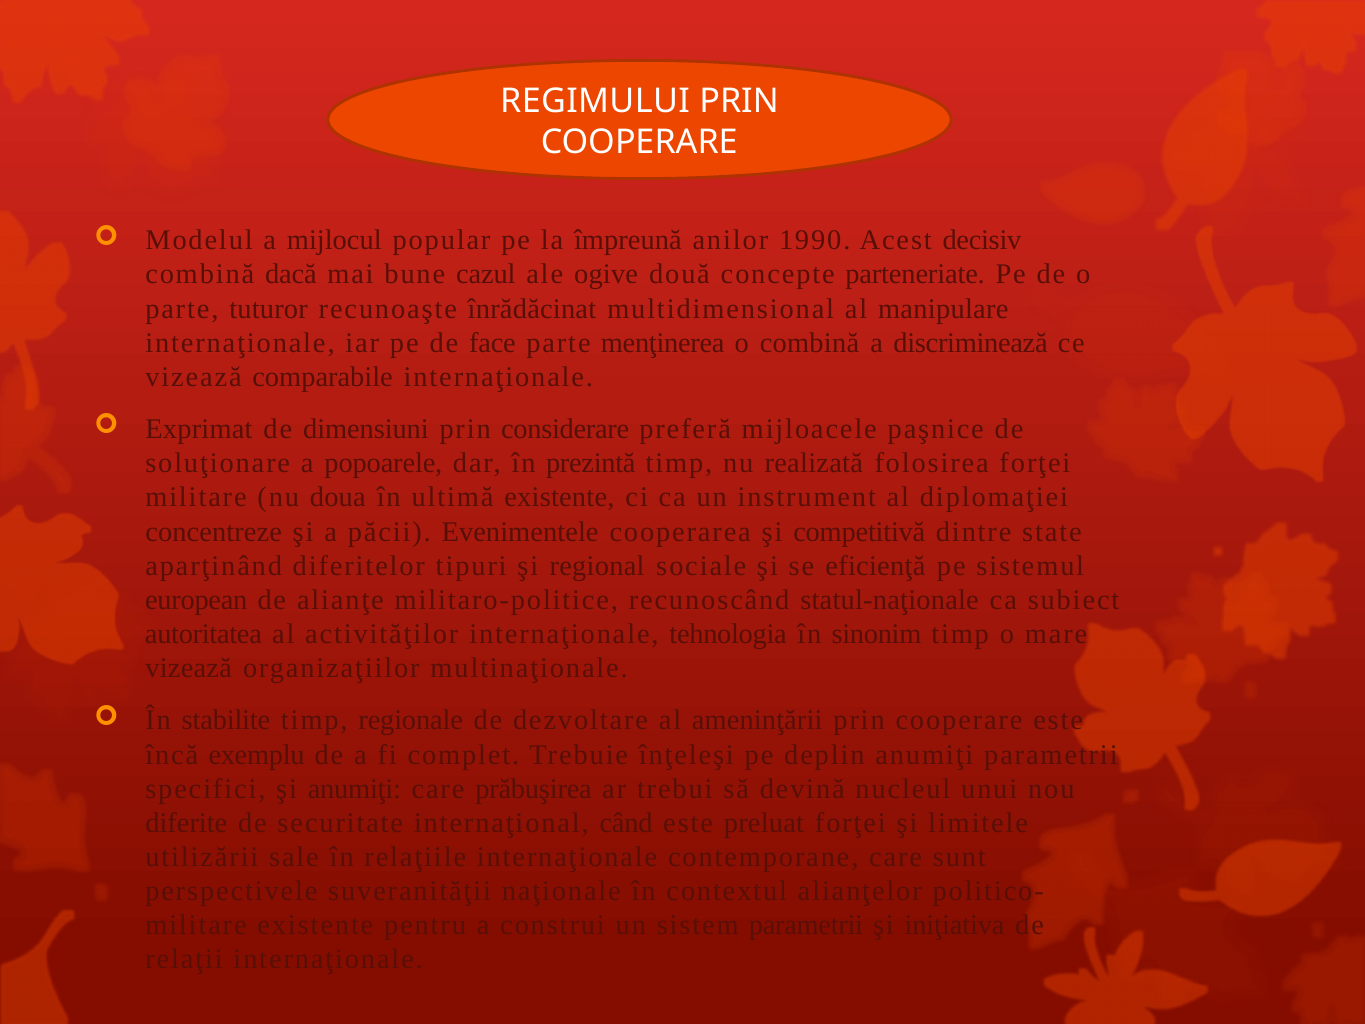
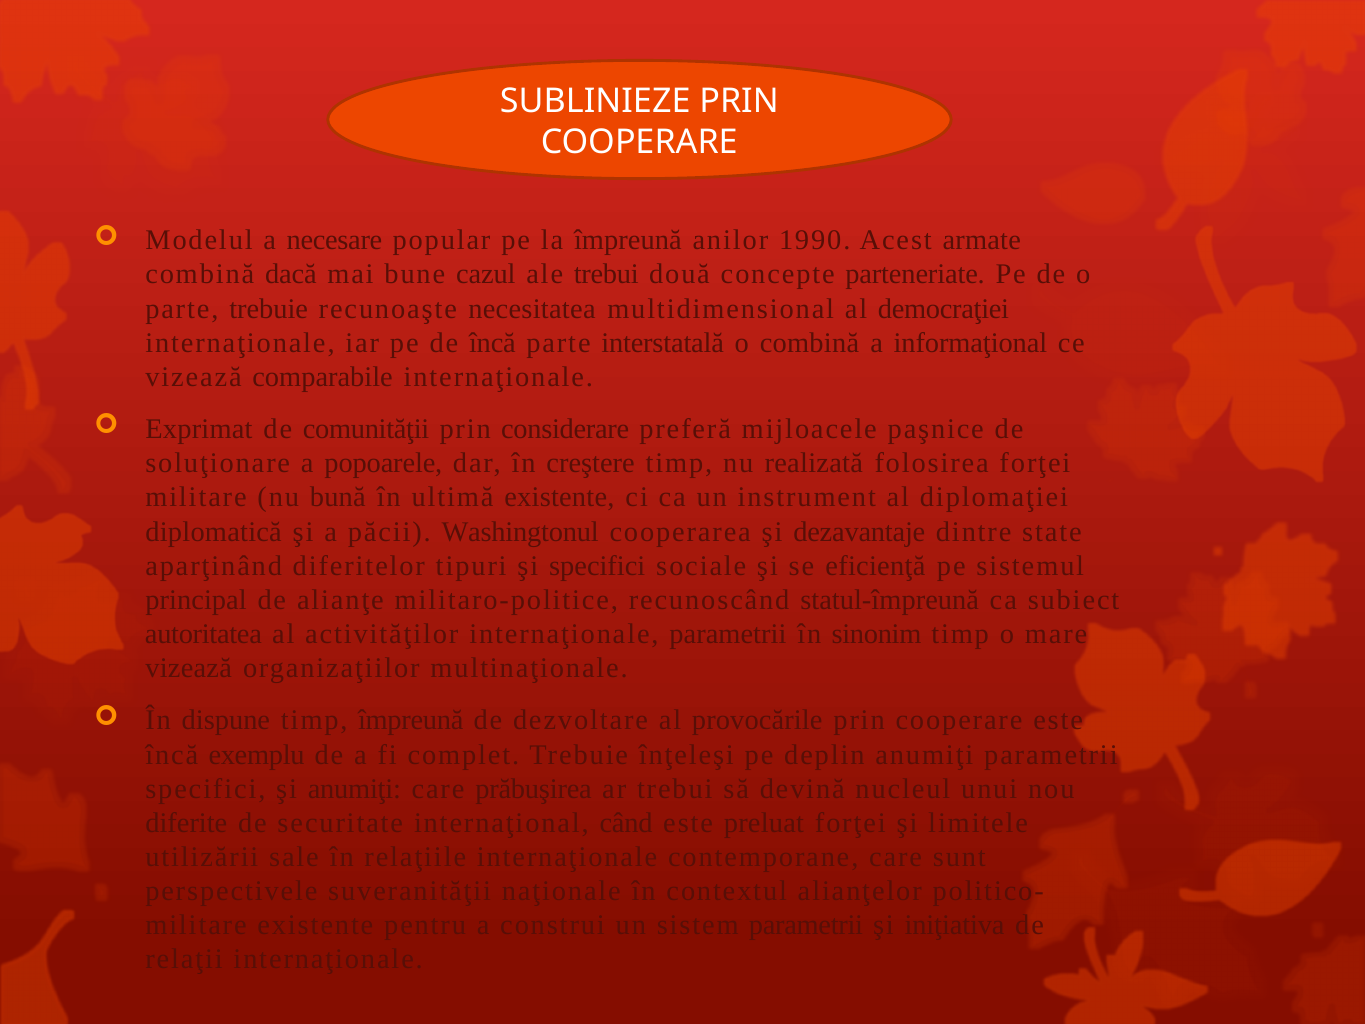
REGIMULUI: REGIMULUI -> SUBLINIEZE (595, 101)
mijlocul: mijlocul -> necesare (334, 240)
decisiv: decisiv -> armate (982, 240)
ale ogive: ogive -> trebui (606, 274)
parte tuturor: tuturor -> trebuie (269, 309)
înrădăcinat: înrădăcinat -> necesitatea (532, 309)
manipulare: manipulare -> democraţiei (944, 309)
de face: face -> încă (492, 343)
menţinerea: menţinerea -> interstatală (663, 343)
discriminează: discriminează -> informaţional (970, 343)
dimensiuni: dimensiuni -> comunităţii (366, 429)
prezintă: prezintă -> creştere (591, 463)
doua: doua -> bună (338, 497)
concentreze: concentreze -> diplomatică (214, 532)
Evenimentele: Evenimentele -> Washingtonul (520, 532)
competitivă: competitivă -> dezavantaje (859, 532)
şi regional: regional -> specifici (597, 566)
european: european -> principal (196, 600)
statul-naţionale: statul-naţionale -> statul-împreună (890, 600)
internaţionale tehnologia: tehnologia -> parametrii (728, 634)
stabilite: stabilite -> dispune (226, 720)
timp regionale: regionale -> împreună (411, 720)
ameninţării: ameninţării -> provocările (757, 720)
